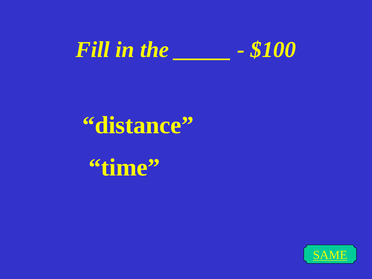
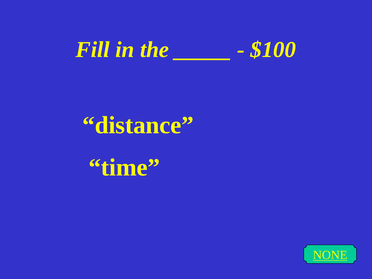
SAME: SAME -> NONE (330, 255)
